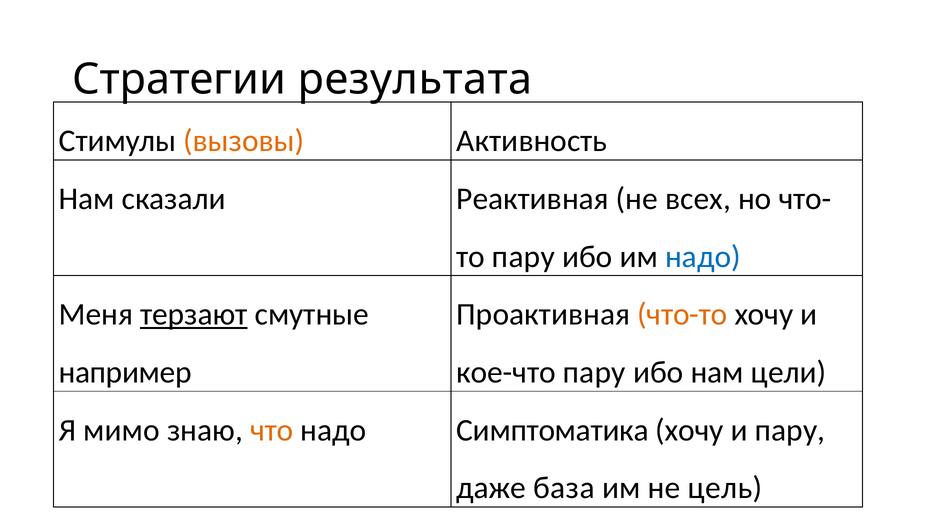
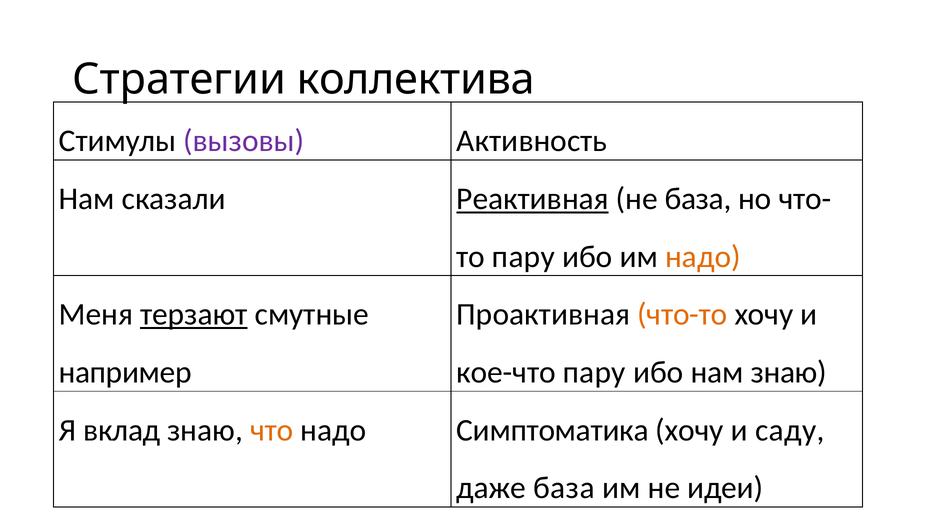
результата: результата -> коллектива (416, 79)
вызовы colour: orange -> purple (244, 141)
Реактивная underline: none -> present (533, 199)
не всех: всех -> база (698, 199)
надо colour: blue -> orange (703, 256)
нам цели: цели -> знаю (789, 372)
мимо: мимо -> вклад (122, 430)
и пару: пару -> саду (790, 430)
цель: цель -> идеи (725, 488)
